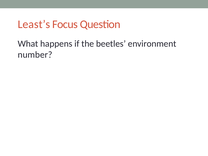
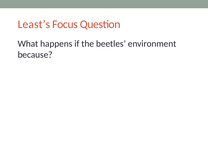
number: number -> because (35, 55)
